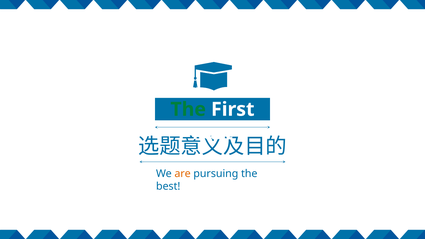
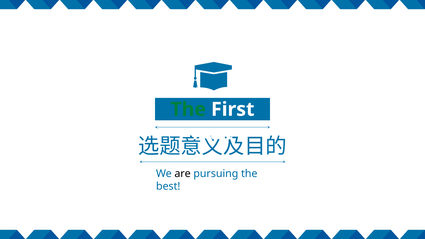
are colour: orange -> black (183, 174)
